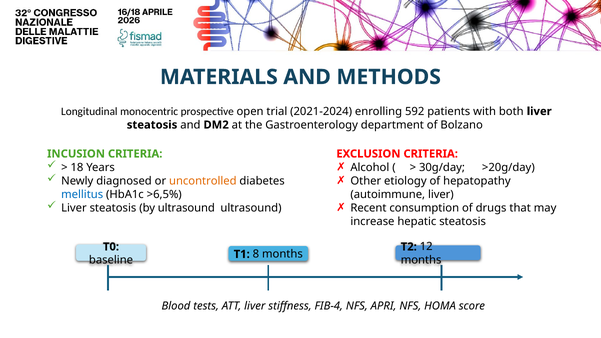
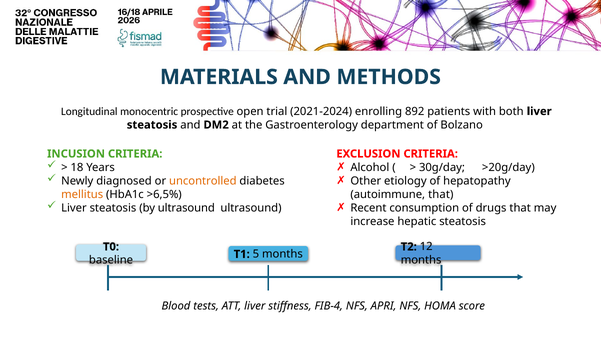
592: 592 -> 892 (415, 111)
mellitus colour: blue -> orange (82, 194)
autoimmune liver: liver -> that (441, 194)
8: 8 -> 5 (256, 254)
